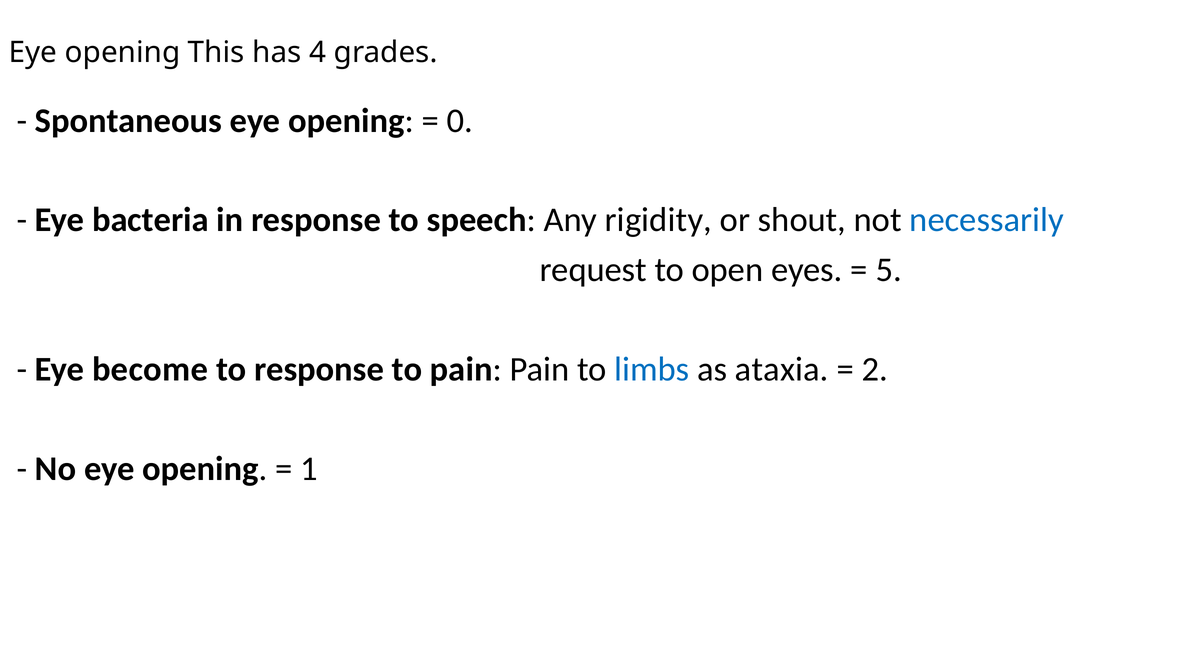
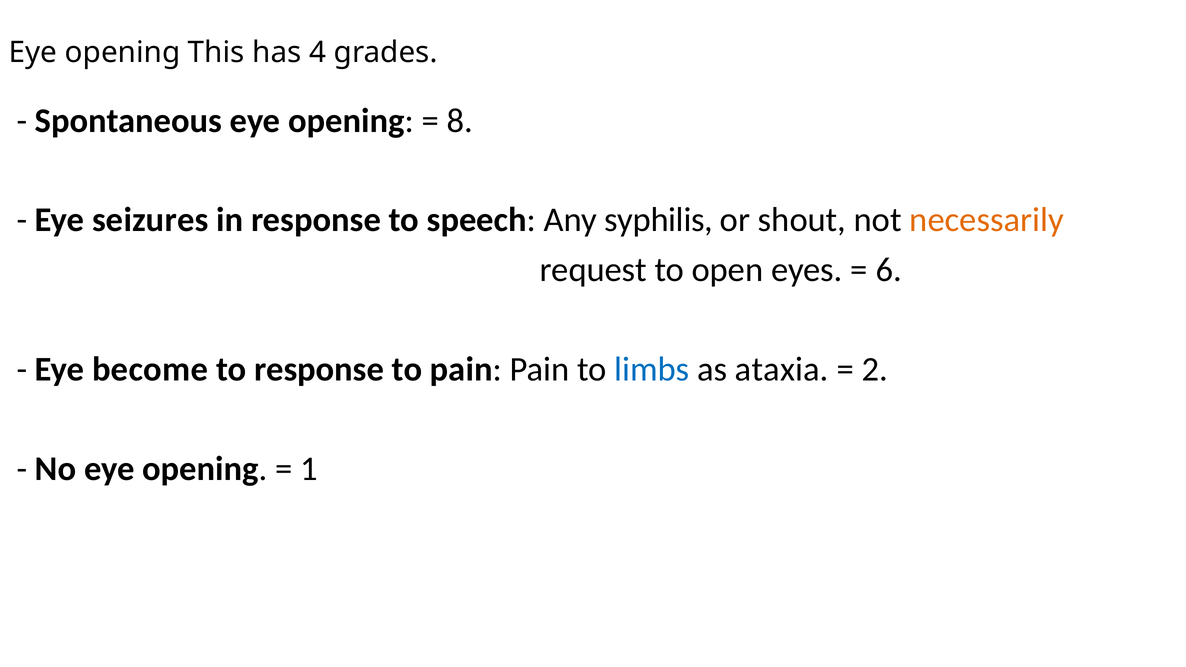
0: 0 -> 8 (460, 121)
bacteria: bacteria -> seizures (150, 220)
rigidity: rigidity -> syphilis (659, 220)
necessarily colour: blue -> orange (987, 220)
5: 5 -> 6 (889, 270)
